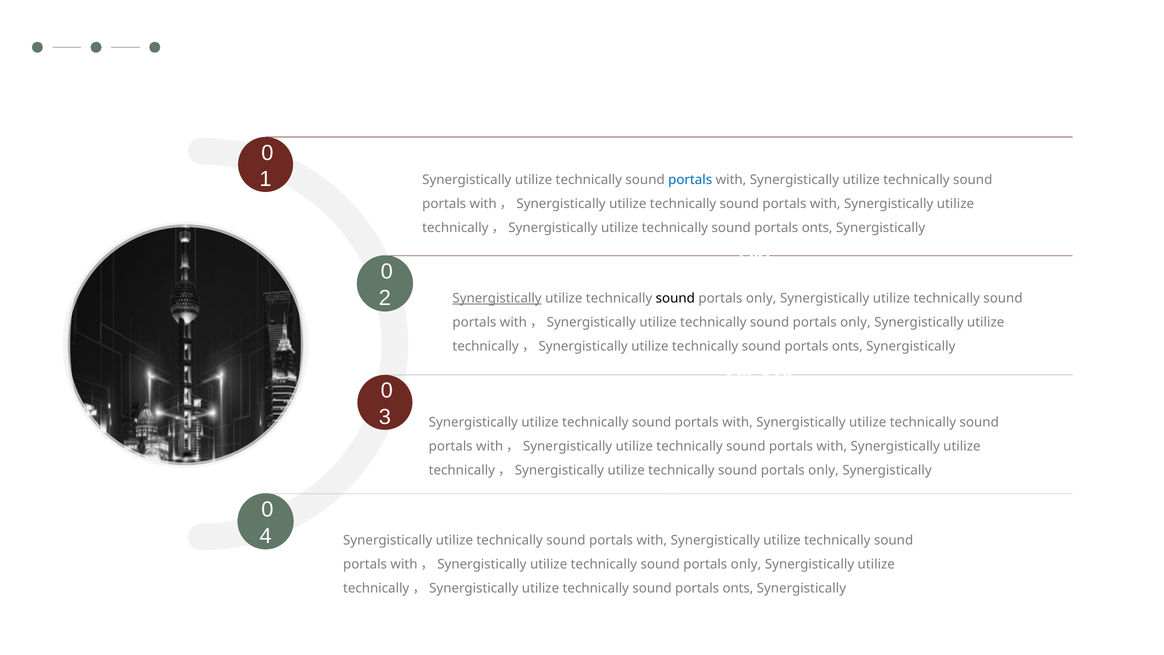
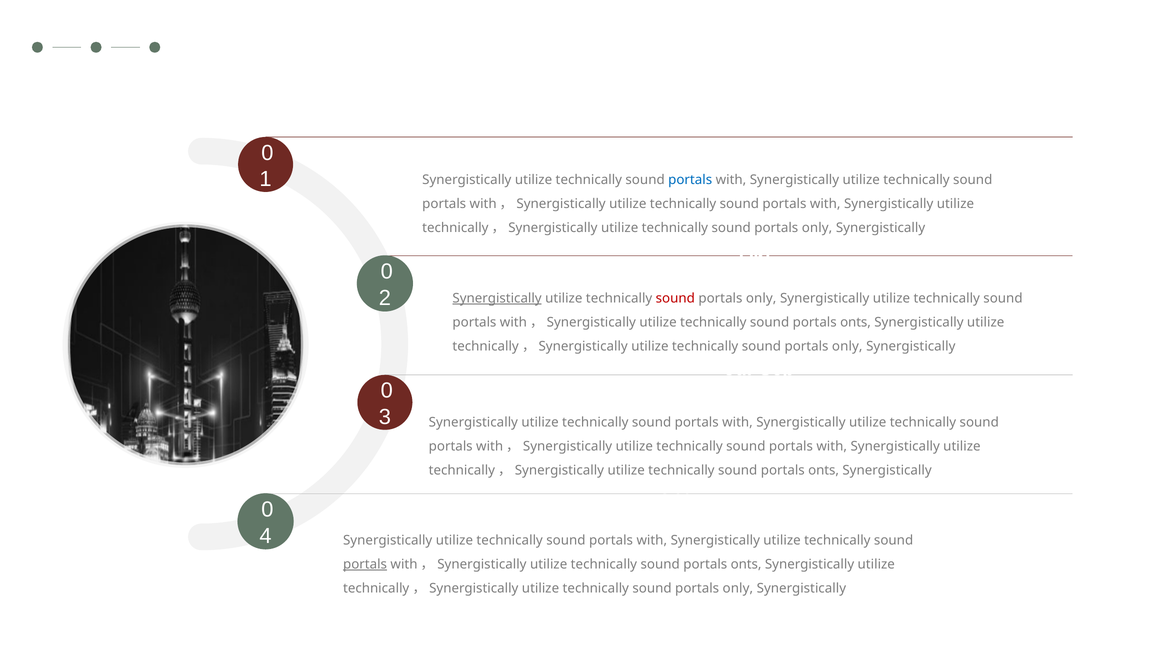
onts: onts -> only (817, 228)
sound colour: black -> red (675, 298)
only: only -> onts (856, 322)
onts: onts -> only (847, 346)
only: only -> onts (824, 470)
portals underline: none -> present (365, 564)
only: only -> onts (746, 564)
onts: onts -> only (738, 588)
